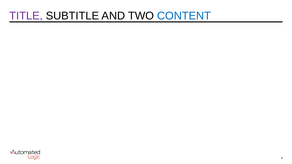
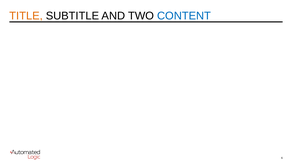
TITLE colour: purple -> orange (26, 16)
